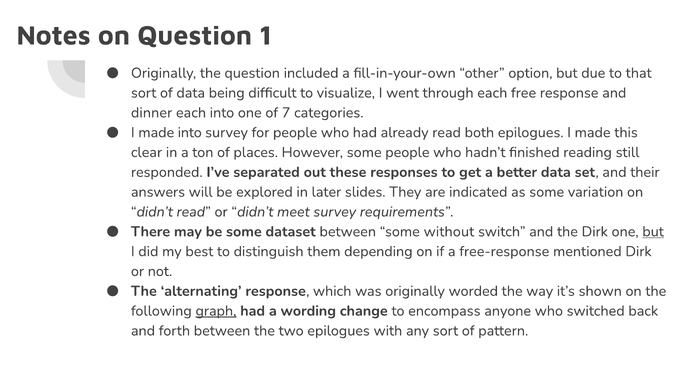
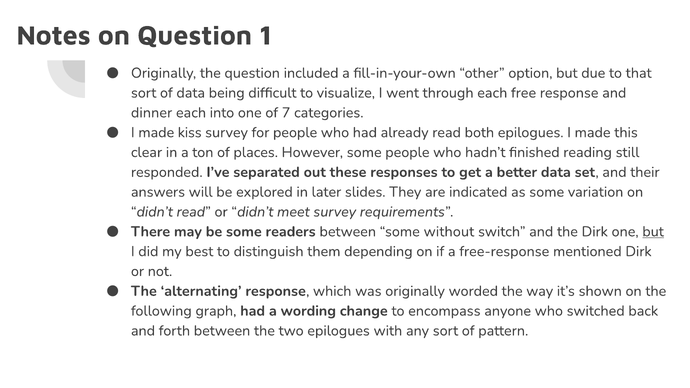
made into: into -> kiss (190, 133)
dataset: dataset -> readers (291, 232)
graph underline: present -> none (216, 311)
